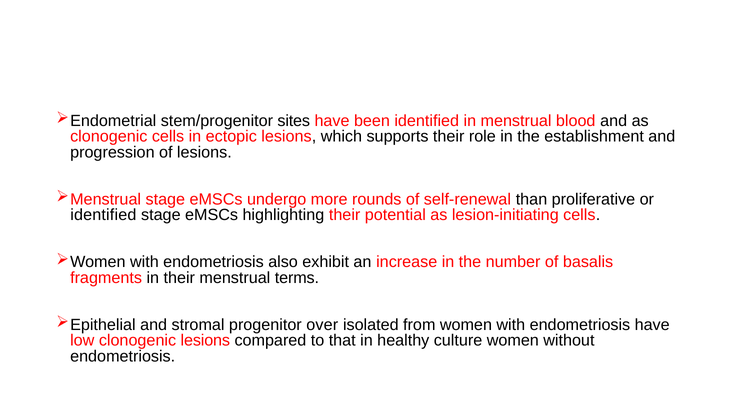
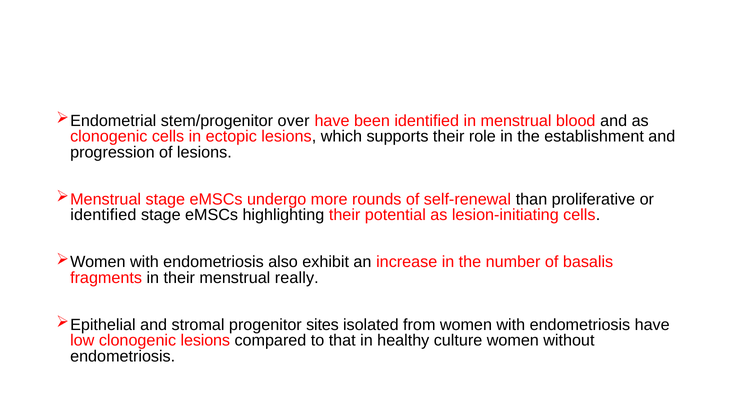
sites: sites -> over (294, 121)
terms: terms -> really (297, 278)
over: over -> sites (322, 325)
